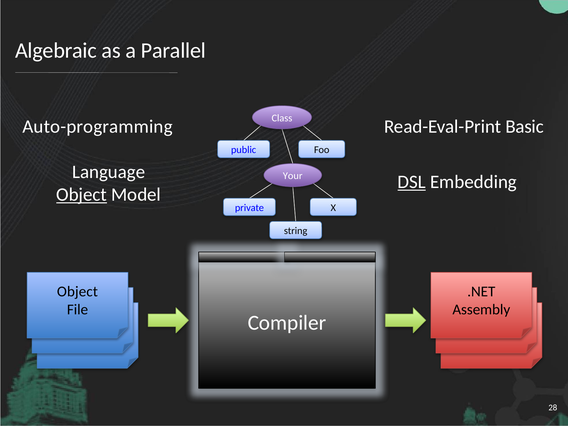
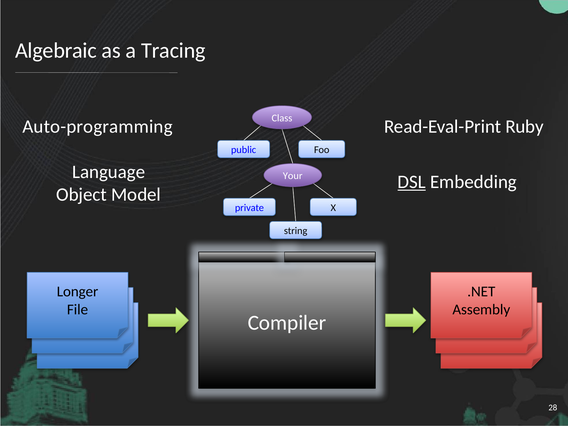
Parallel: Parallel -> Tracing (173, 51)
Basic: Basic -> Ruby (525, 126)
Object underline: present -> none (82, 195)
Object: Object -> Longer (78, 292)
